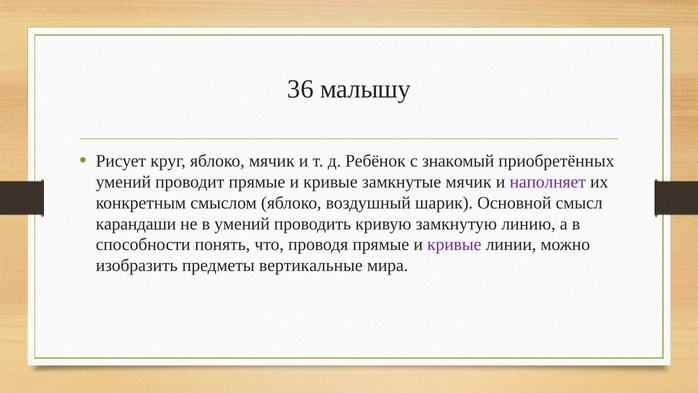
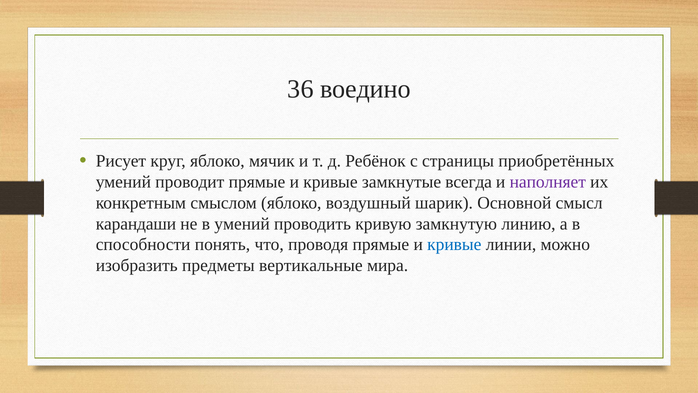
малышу: малышу -> воедино (365, 89)
знакомый: знакомый -> страницы (458, 161)
замкнутые мячик: мячик -> всегда (469, 182)
кривые colour: purple -> blue (454, 244)
